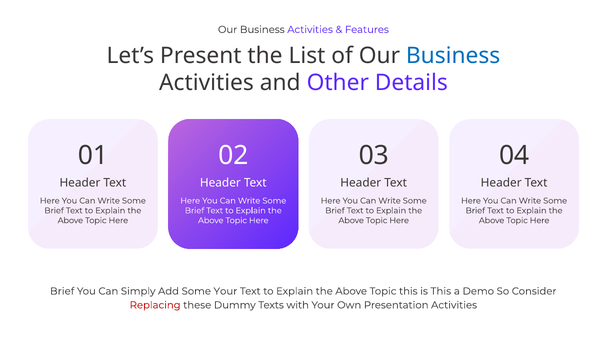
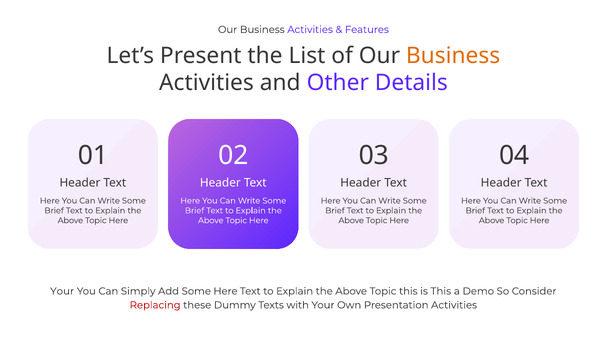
Business colour: blue -> orange (453, 56)
Brief: Brief -> Your (62, 292)
Some Your: Your -> Here (225, 292)
